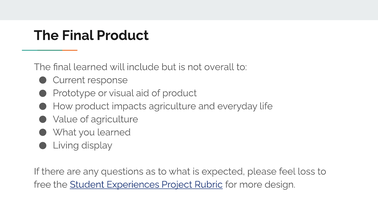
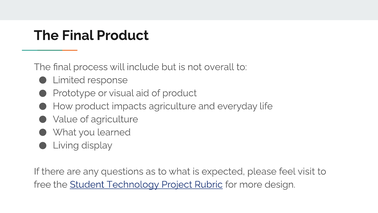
final learned: learned -> process (90, 67)
Current: Current -> Limited (69, 80)
loss: loss -> visit (306, 171)
Experiences: Experiences -> Technology (133, 184)
